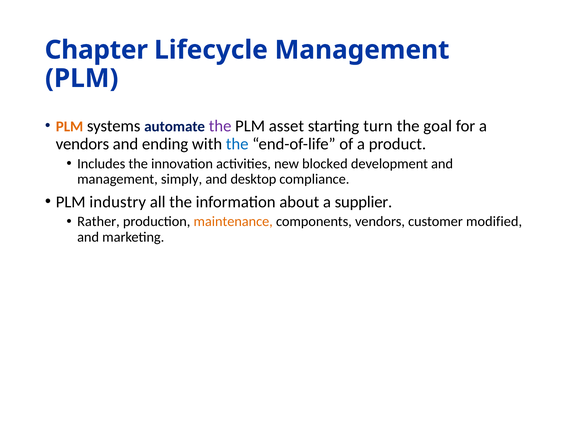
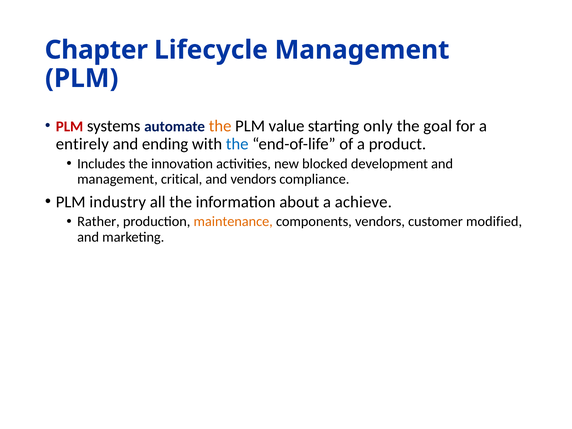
PLM colour: orange -> red (70, 126)
the colour: purple -> orange (220, 126)
asset: asset -> value (287, 126)
turn: turn -> only (378, 126)
vendors: vendors -> entirely (82, 144)
simply: simply -> critical (182, 179)
and desktop: desktop -> vendors (253, 179)
supplier: supplier -> achieve (363, 202)
